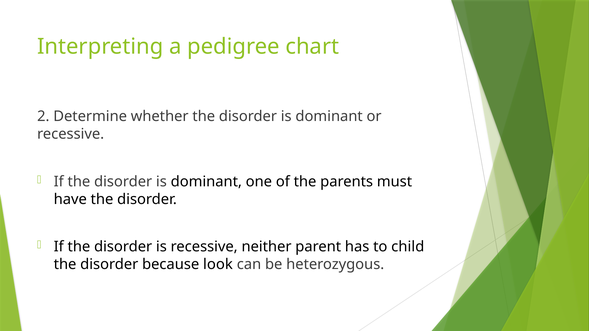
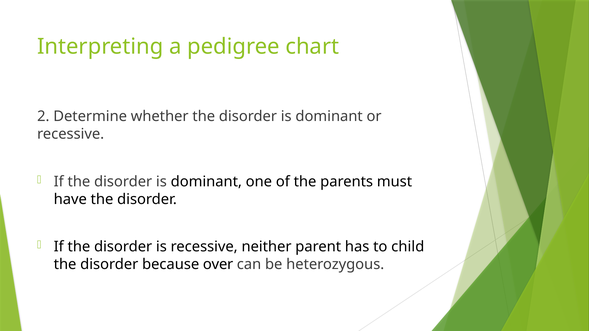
look: look -> over (218, 265)
